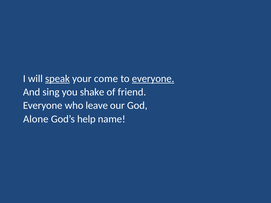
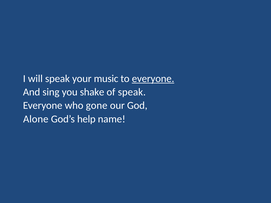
speak underline: present -> none (57, 79)
come: come -> music (106, 79)
of friend: friend -> speak (132, 92)
leave: leave -> gone (97, 106)
